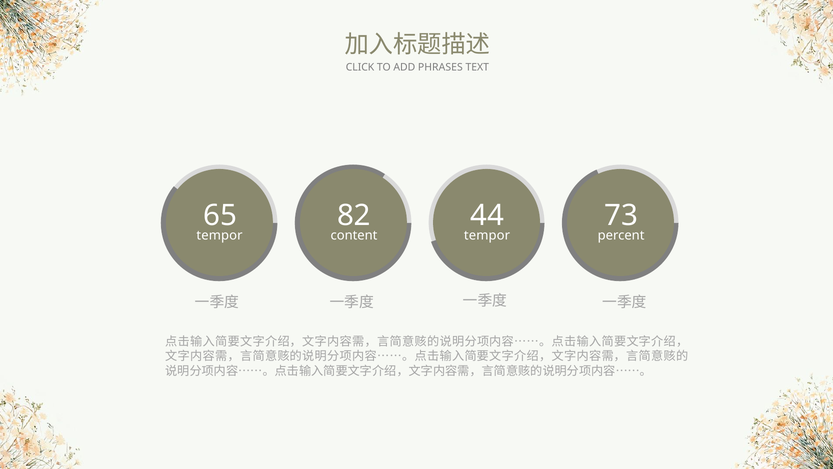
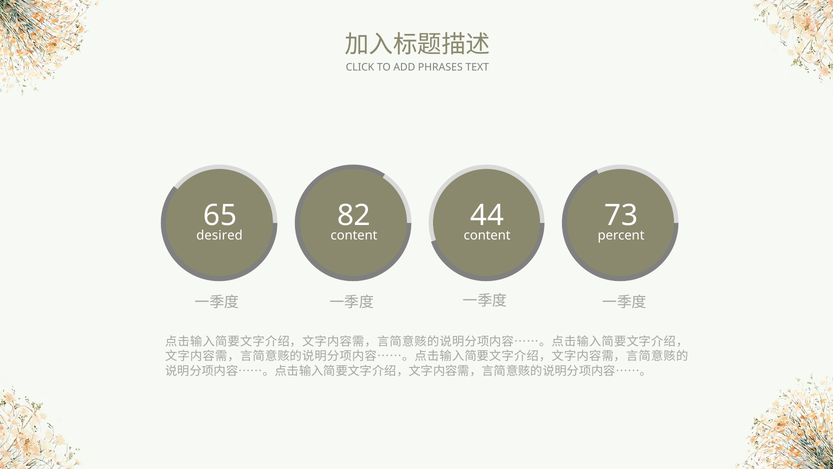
tempor: tempor -> desired (220, 235)
tempor: tempor -> content (487, 235)
